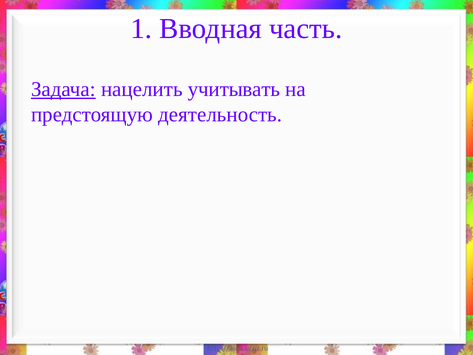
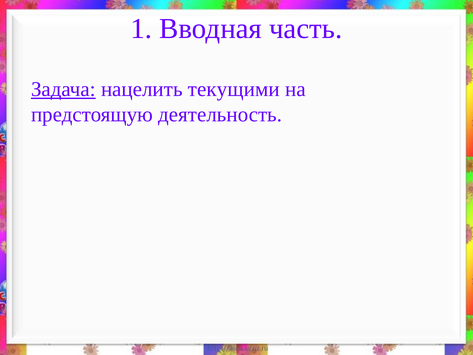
учитывать: учитывать -> текущими (234, 89)
